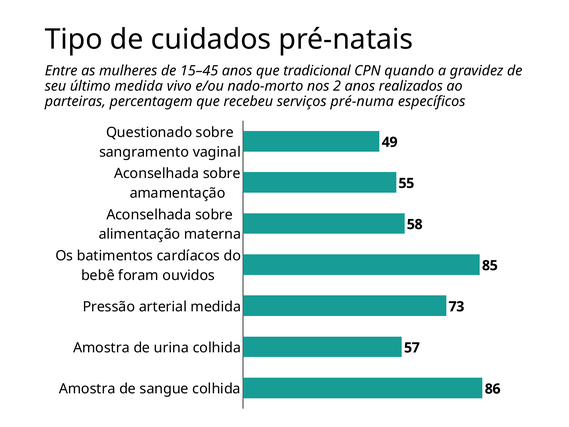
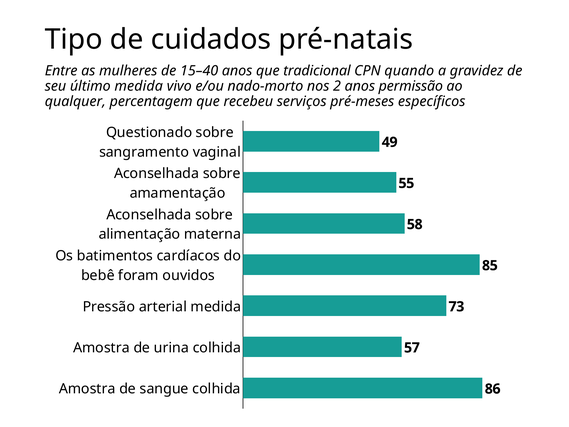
15–45: 15–45 -> 15–40 (199, 71)
realizados: realizados -> permissão (411, 86)
parteiras: parteiras -> qualquer (75, 101)
pré-numa: pré-numa -> pré-meses (362, 101)
